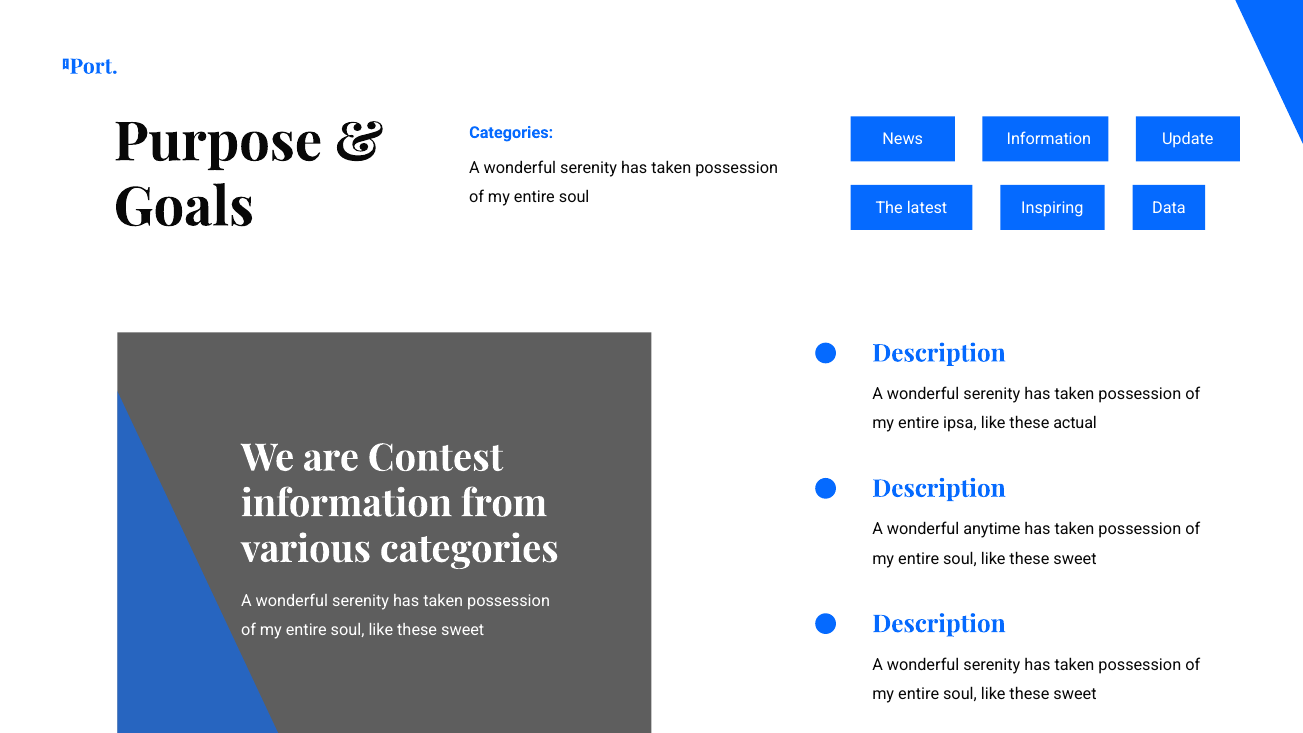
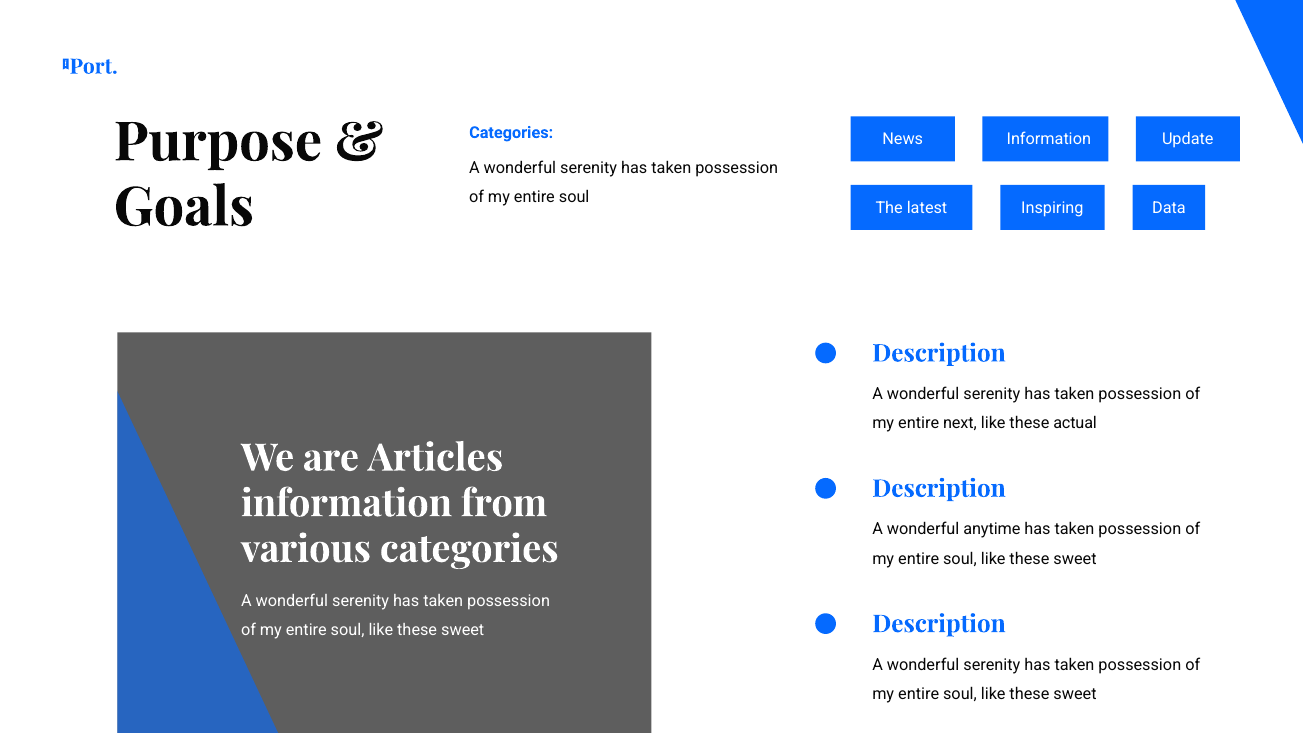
ipsa: ipsa -> next (960, 423)
Contest: Contest -> Articles (436, 458)
